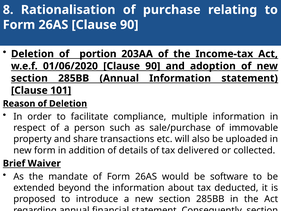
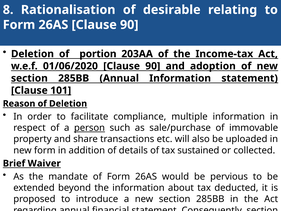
purchase: purchase -> desirable (172, 10)
person underline: none -> present (89, 128)
delivered: delivered -> sustained (198, 150)
software: software -> pervious (229, 176)
